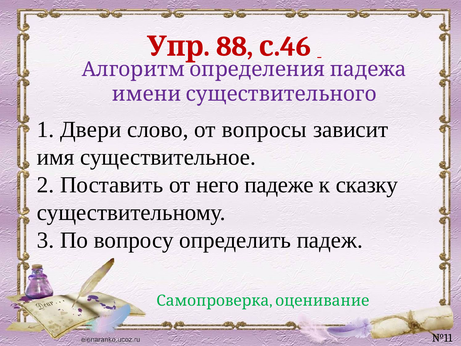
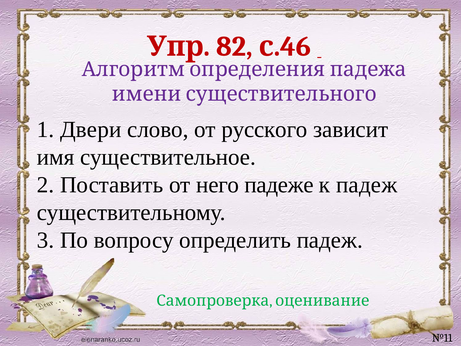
88: 88 -> 82 (235, 46)
вопросы: вопросы -> русского (264, 129)
к сказку: сказку -> падеж (367, 185)
